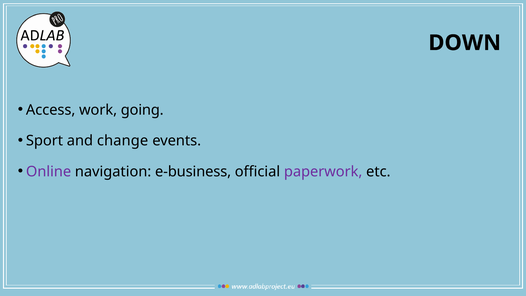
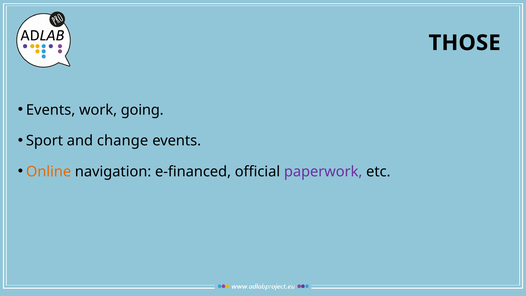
DOWN: DOWN -> THOSE (465, 43)
Access: Access -> Events (51, 110)
Online colour: purple -> orange (49, 171)
e-business: e-business -> e-financed (193, 171)
